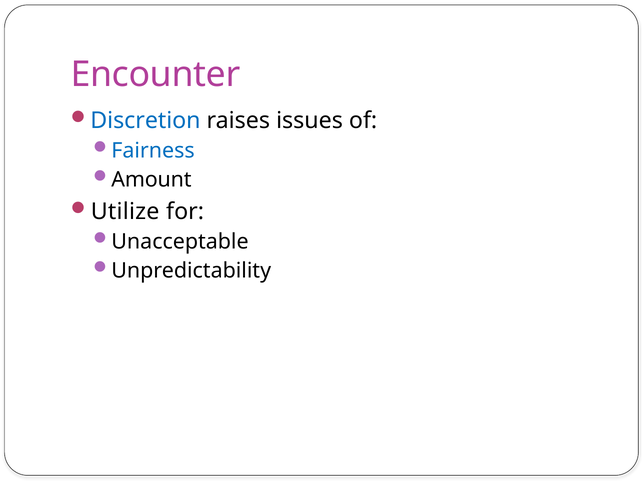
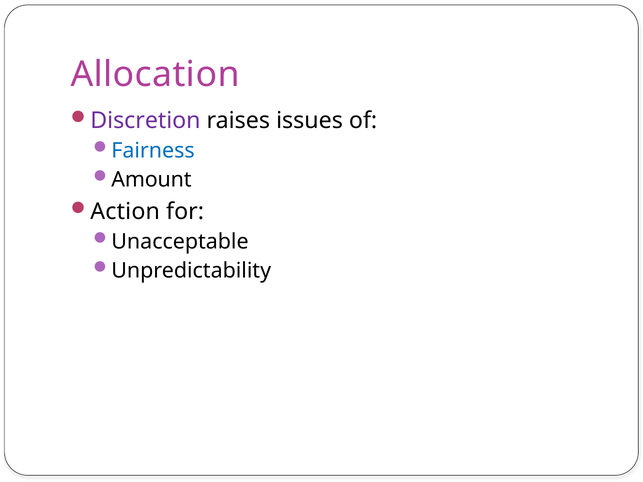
Encounter: Encounter -> Allocation (155, 74)
Discretion colour: blue -> purple (145, 121)
Utilize: Utilize -> Action (125, 212)
